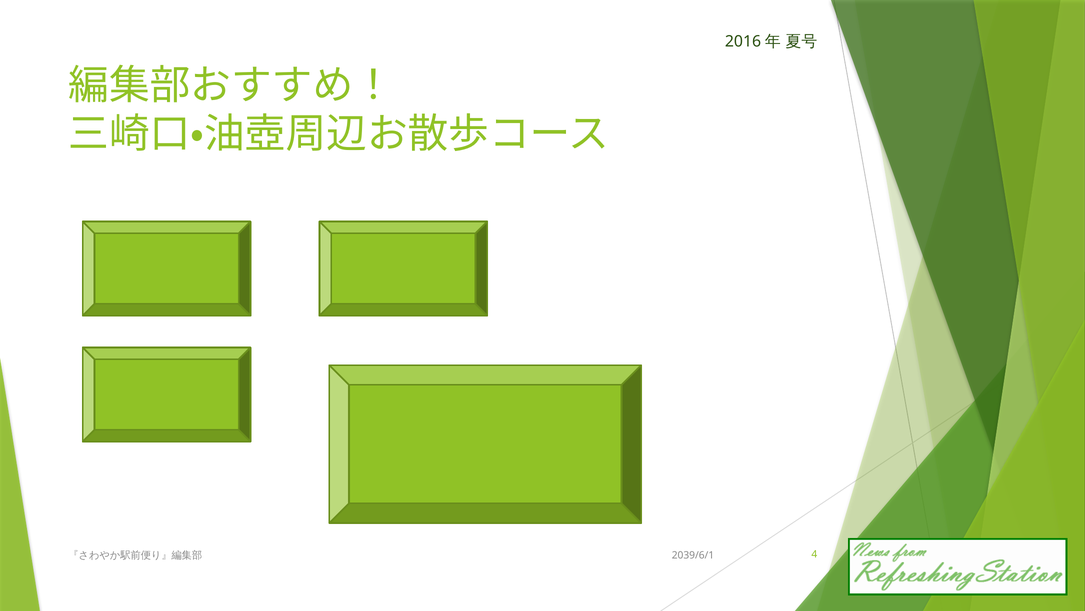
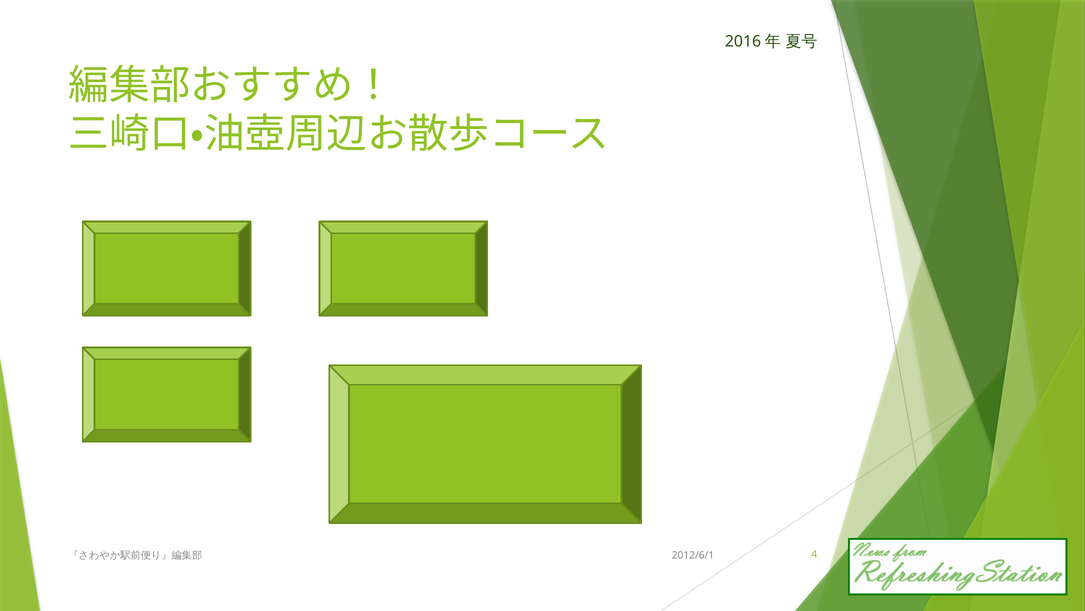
2039/6/1: 2039/6/1 -> 2012/6/1 (693, 555)
